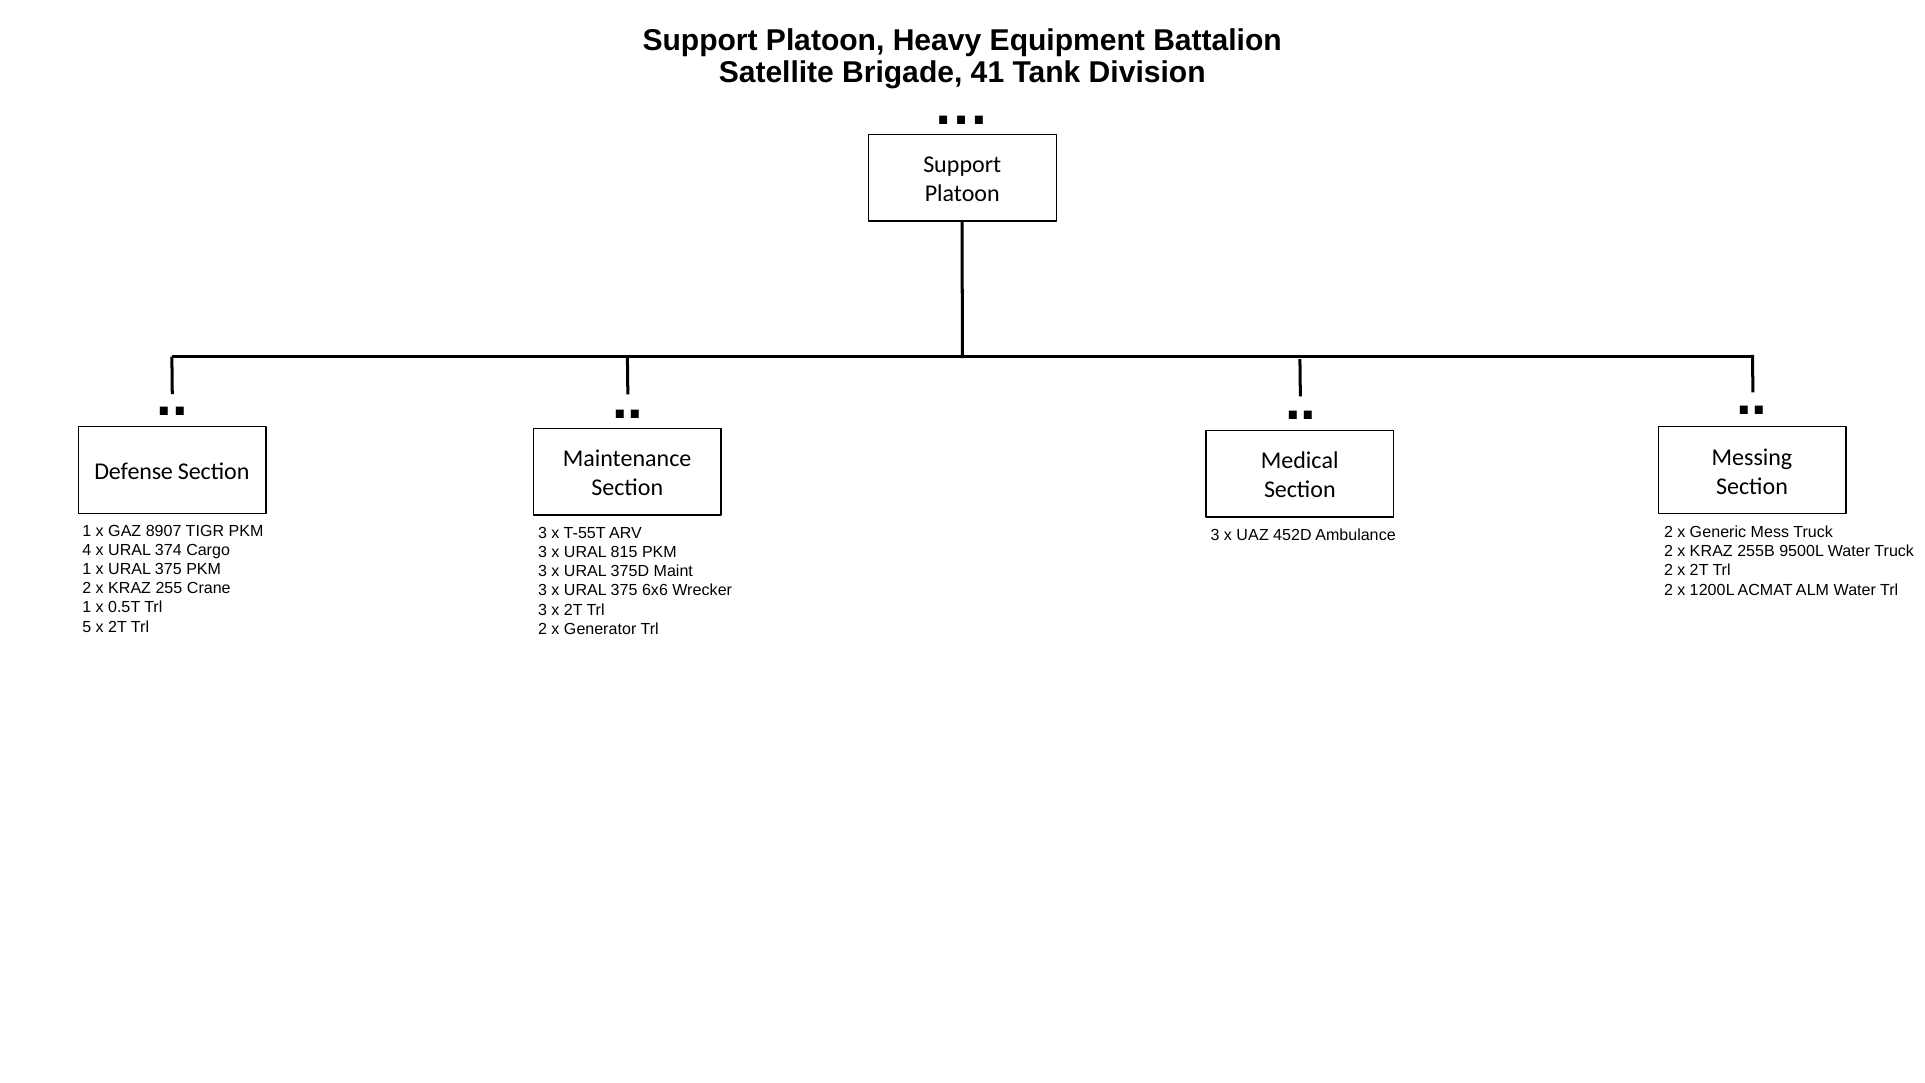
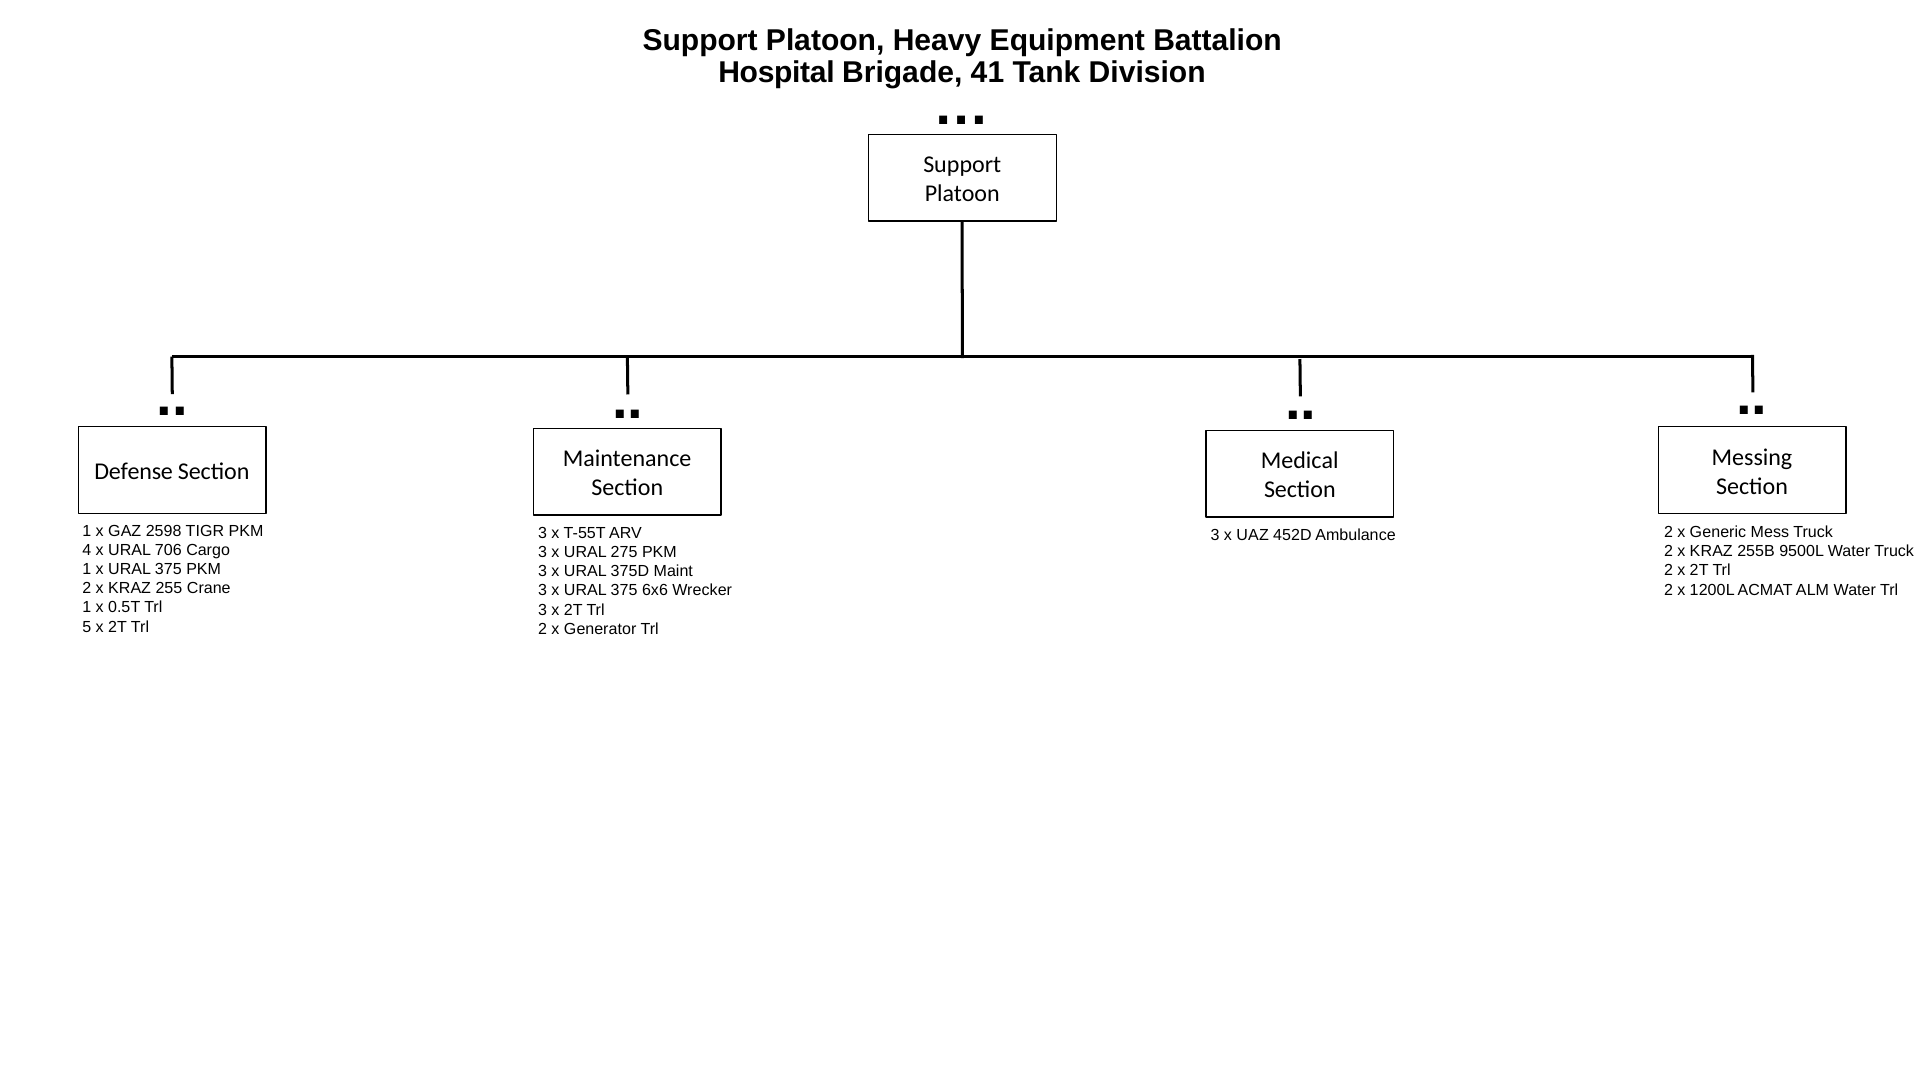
Satellite: Satellite -> Hospital (776, 73)
8907: 8907 -> 2598 (164, 531)
374: 374 -> 706 (168, 550)
815: 815 -> 275 (624, 552)
